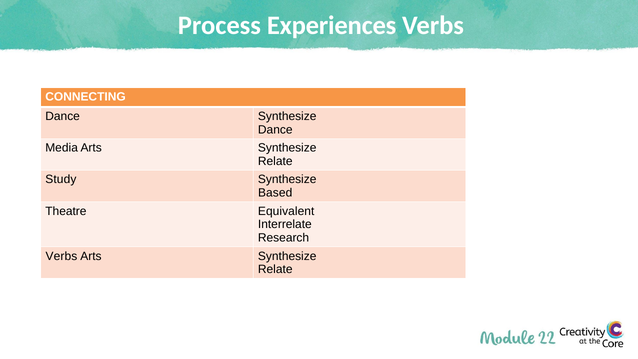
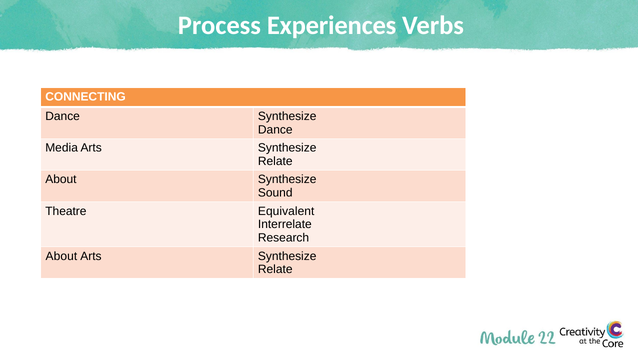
Study: Study -> About (61, 179)
Based: Based -> Sound (275, 193)
Verbs: Verbs -> About (61, 256)
